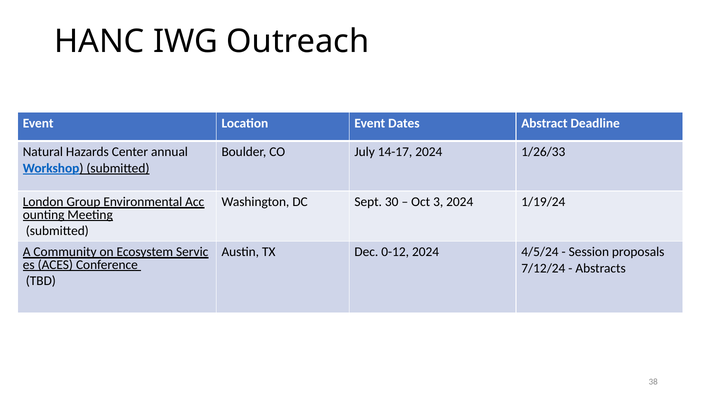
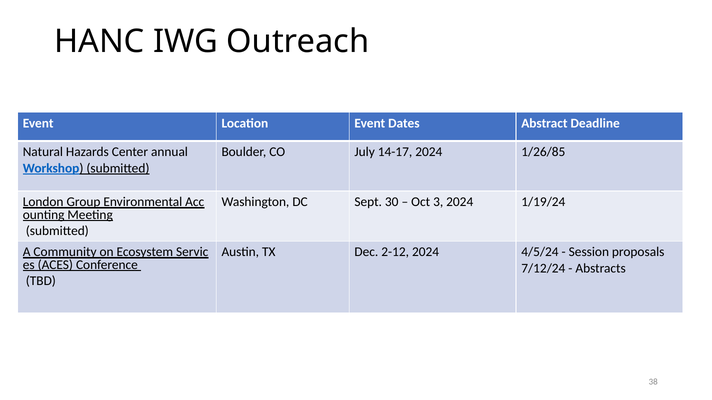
1/26/33: 1/26/33 -> 1/26/85 (543, 152)
0-12: 0-12 -> 2-12 (395, 252)
